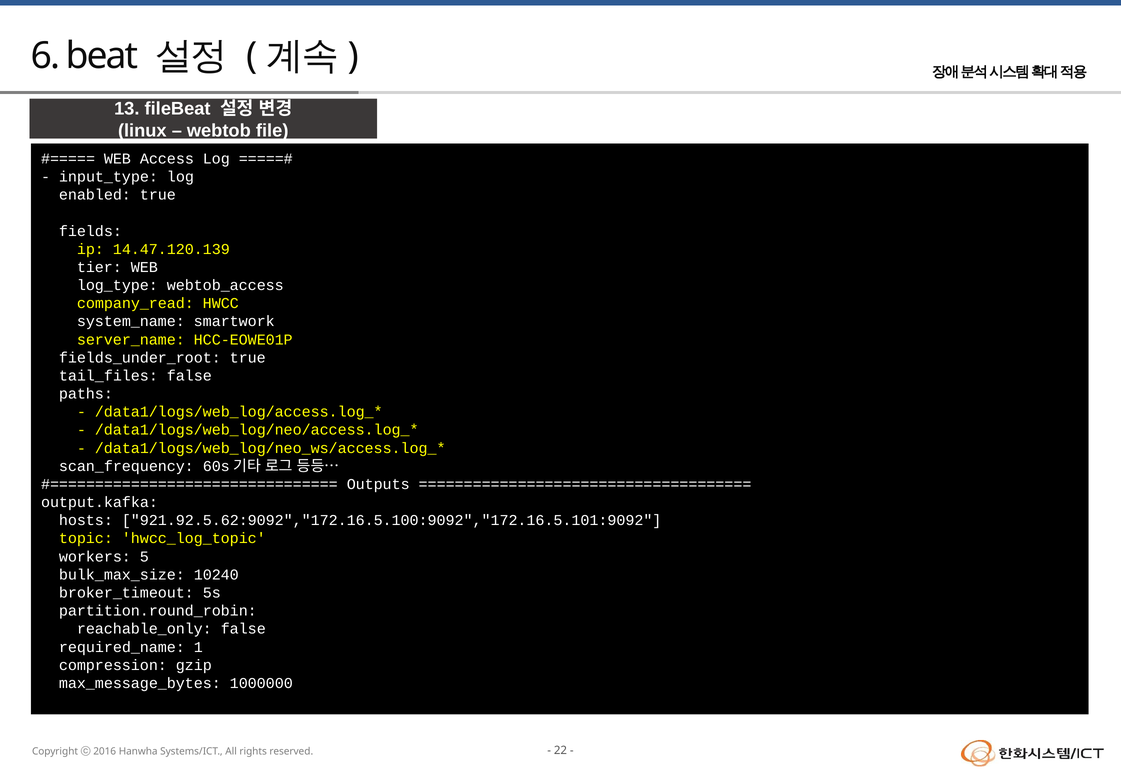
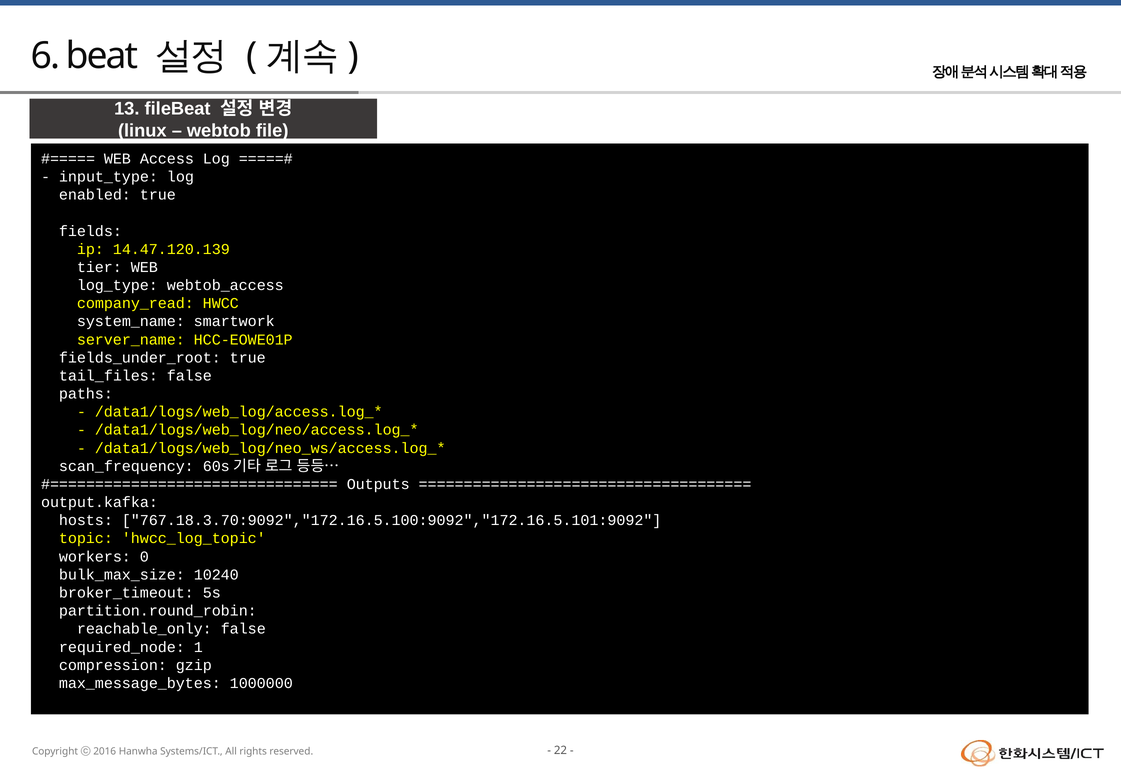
921.92.5.62:9092","172.16.5.100:9092","172.16.5.101:9092: 921.92.5.62:9092","172.16.5.100:9092","172.16.5.101:9092 -> 767.18.3.70:9092","172.16.5.100:9092","172.16.5.101:9092 (392, 520)
5: 5 -> 0 (144, 557)
required_name: required_name -> required_node (122, 647)
